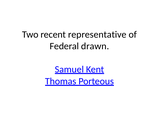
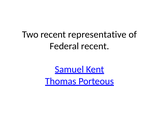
Federal drawn: drawn -> recent (95, 46)
